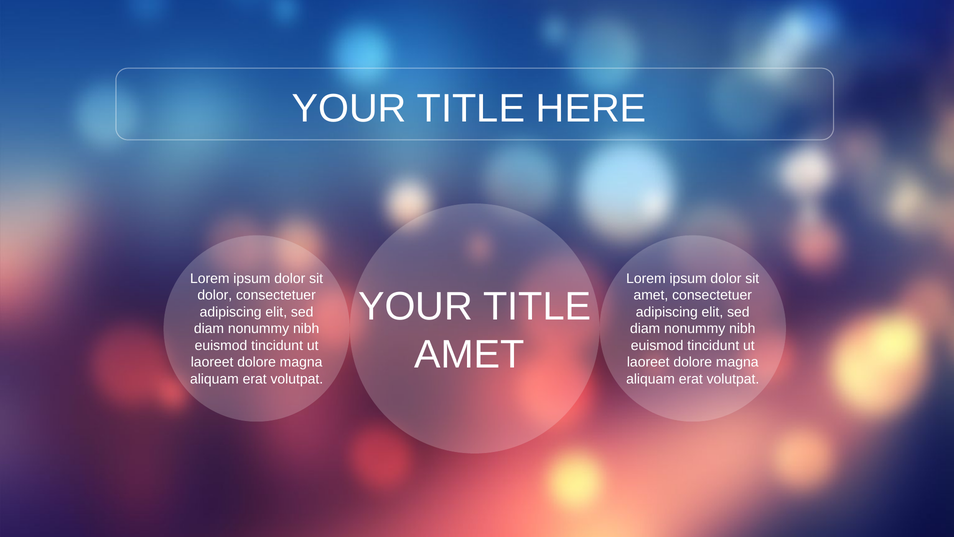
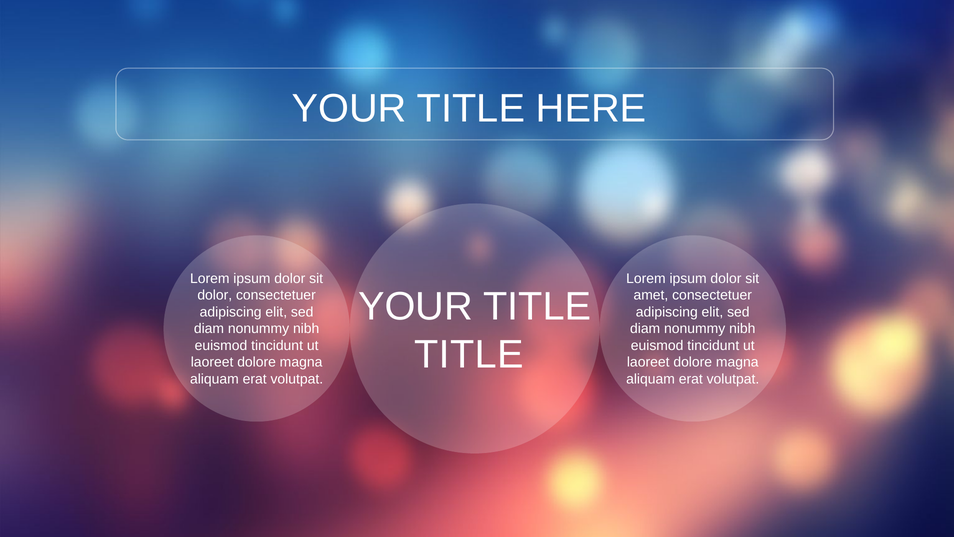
AMET: AMET -> TITLE (469, 354)
